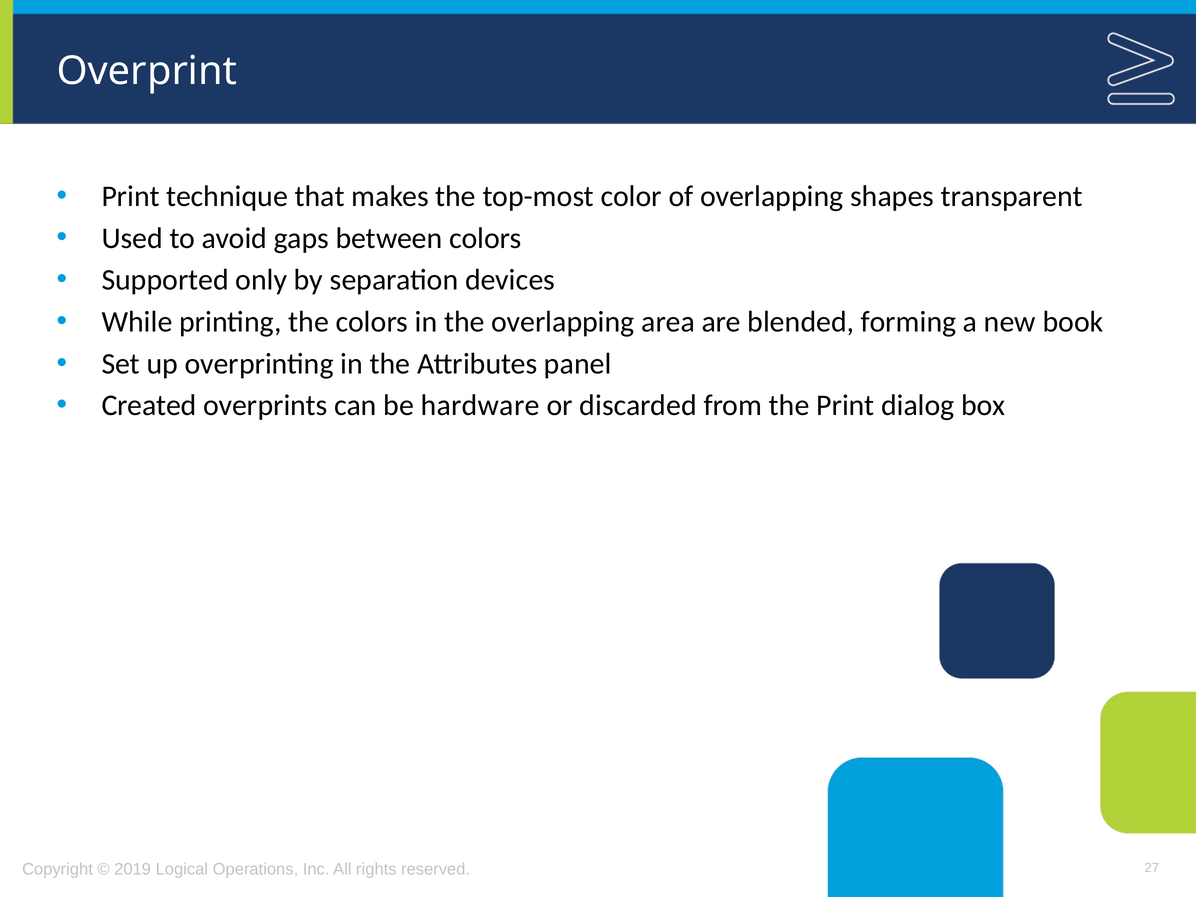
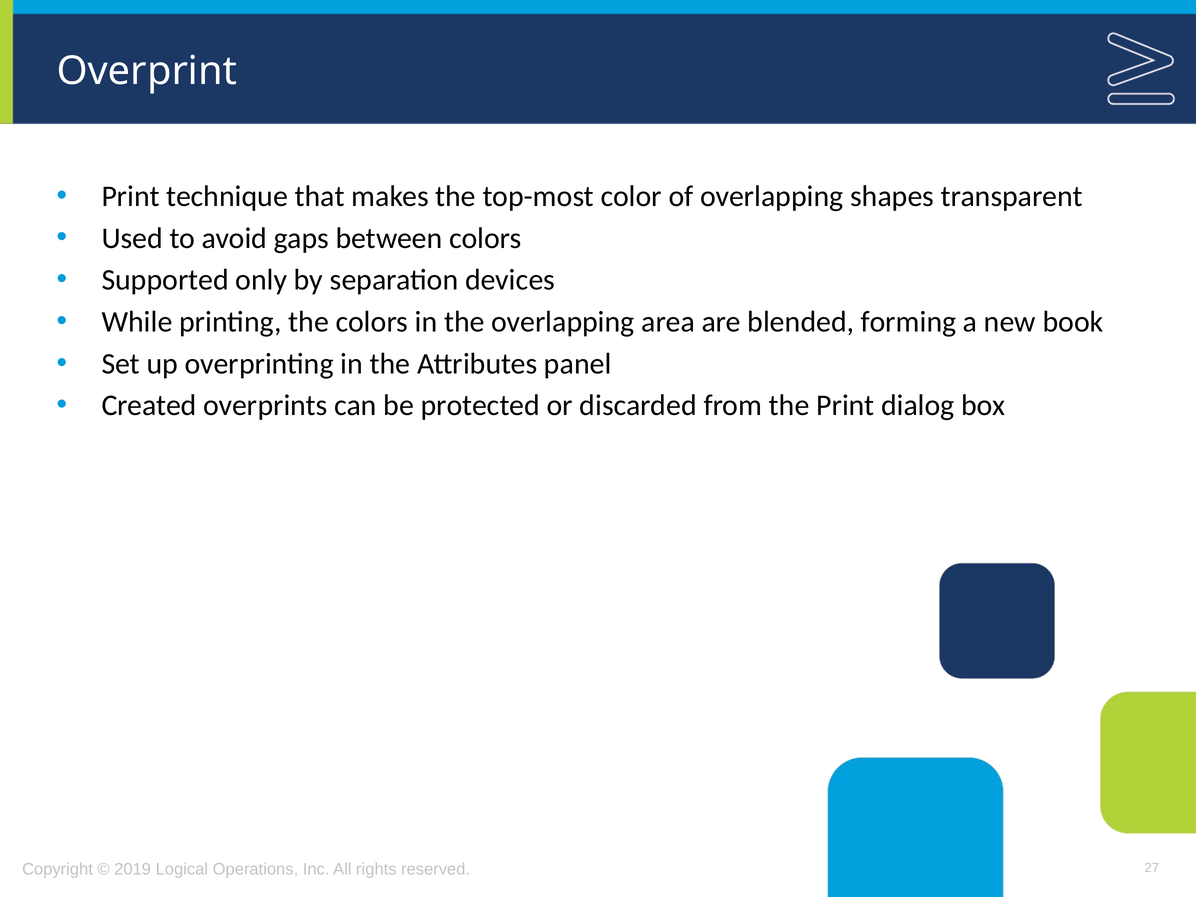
hardware: hardware -> protected (480, 406)
